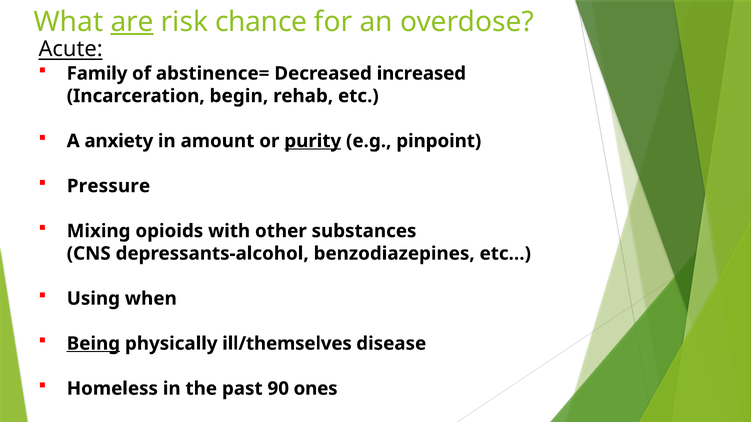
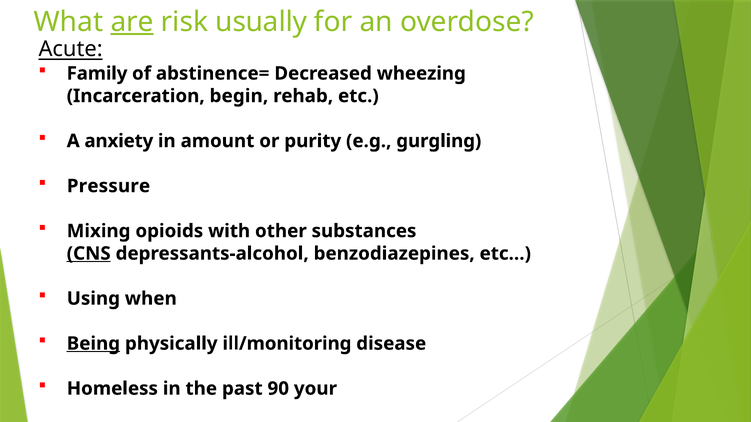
chance: chance -> usually (261, 22)
increased: increased -> wheezing (421, 74)
purity underline: present -> none (313, 141)
pinpoint: pinpoint -> gurgling (439, 141)
CNS underline: none -> present (89, 254)
ill/themselves: ill/themselves -> ill/monitoring (287, 344)
ones: ones -> your (315, 389)
